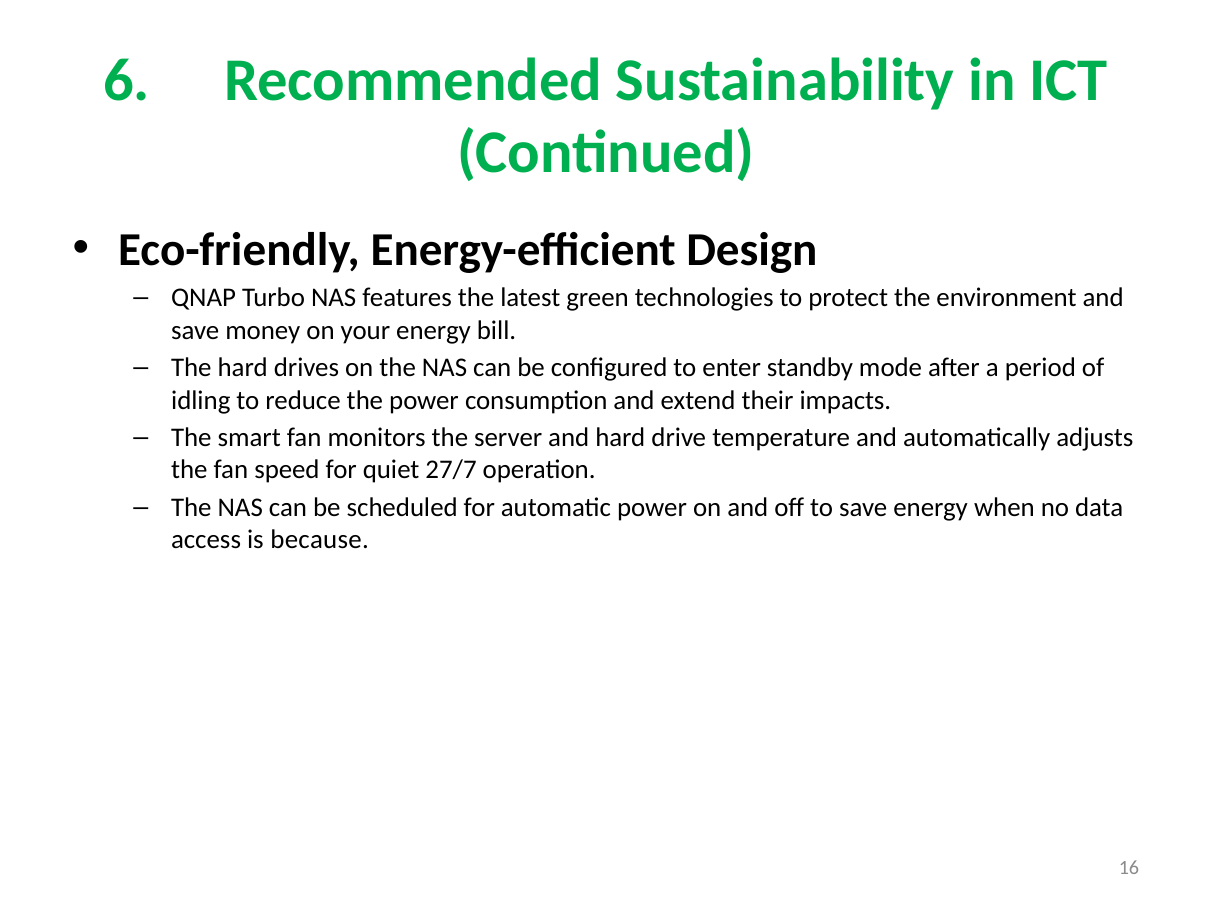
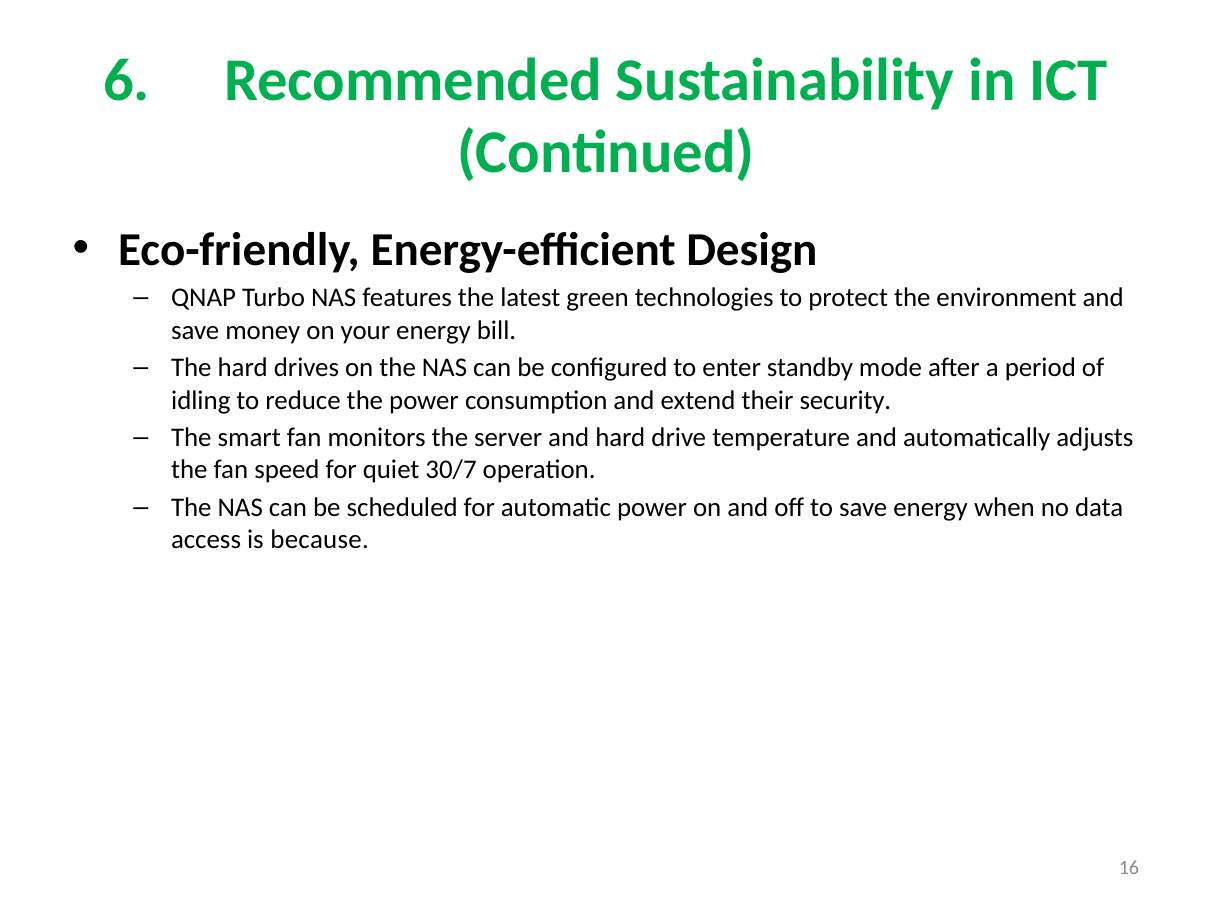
impacts: impacts -> security (845, 400)
27/7: 27/7 -> 30/7 (451, 470)
